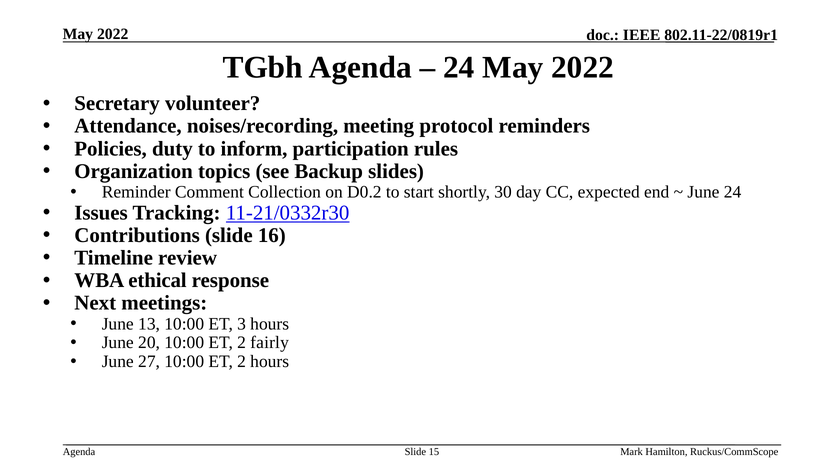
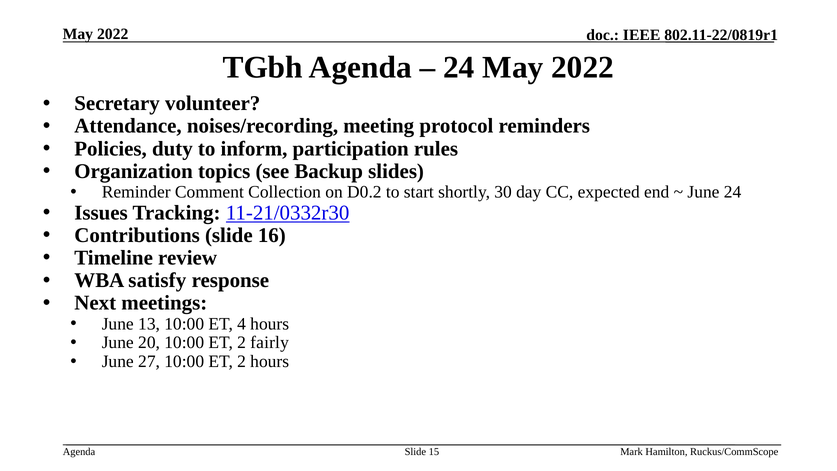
ethical: ethical -> satisfy (157, 280)
3: 3 -> 4 (242, 324)
